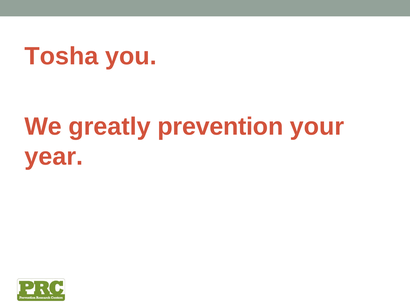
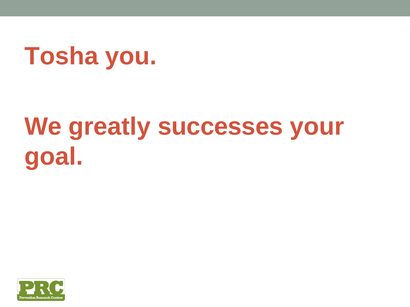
prevention: prevention -> successes (220, 127)
year: year -> goal (54, 157)
